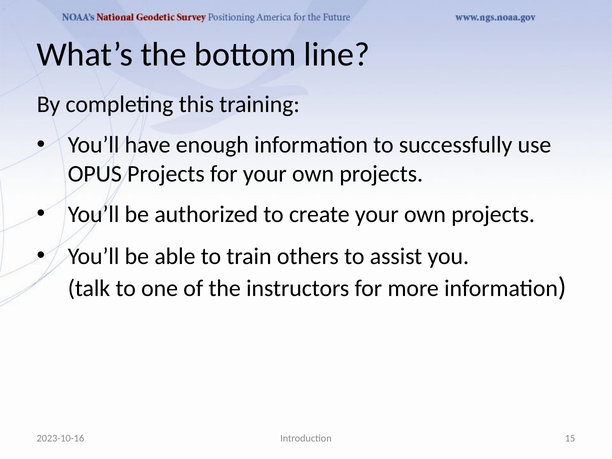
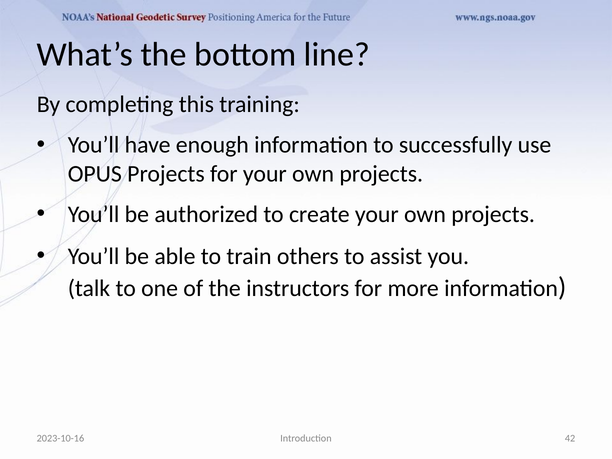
15: 15 -> 42 (570, 438)
